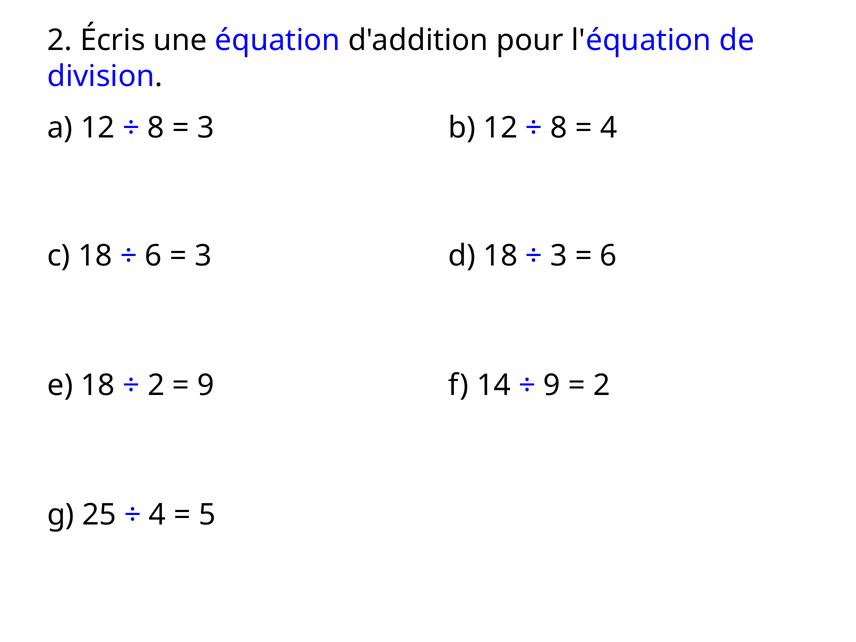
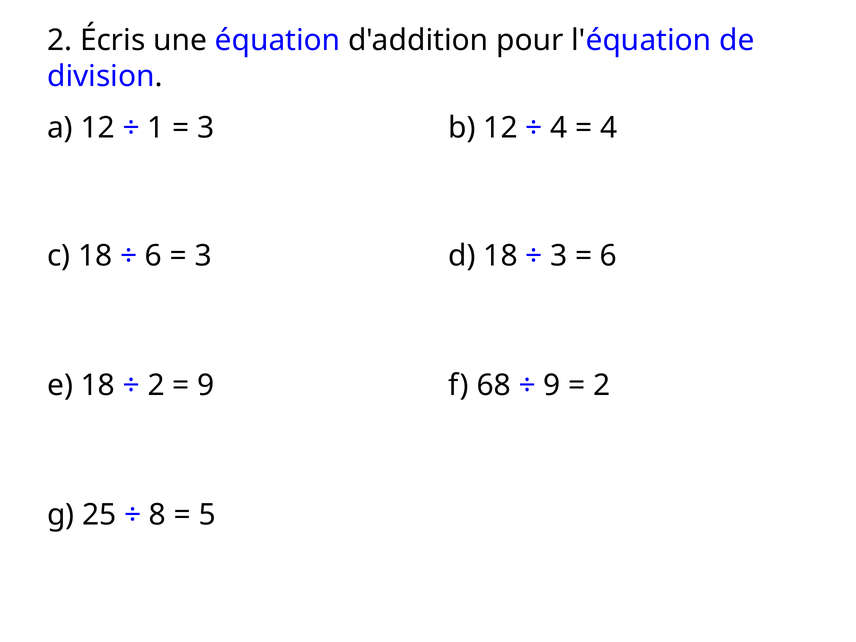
8: 8 -> 1 (156, 128)
8: 8 -> 4 (559, 128)
14: 14 -> 68 (494, 386)
4: 4 -> 8 (158, 515)
